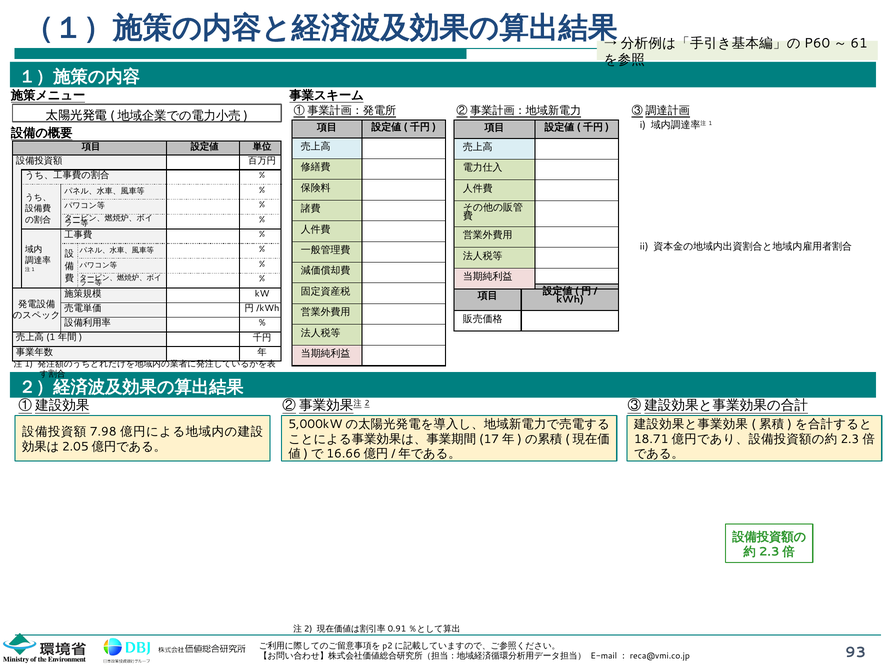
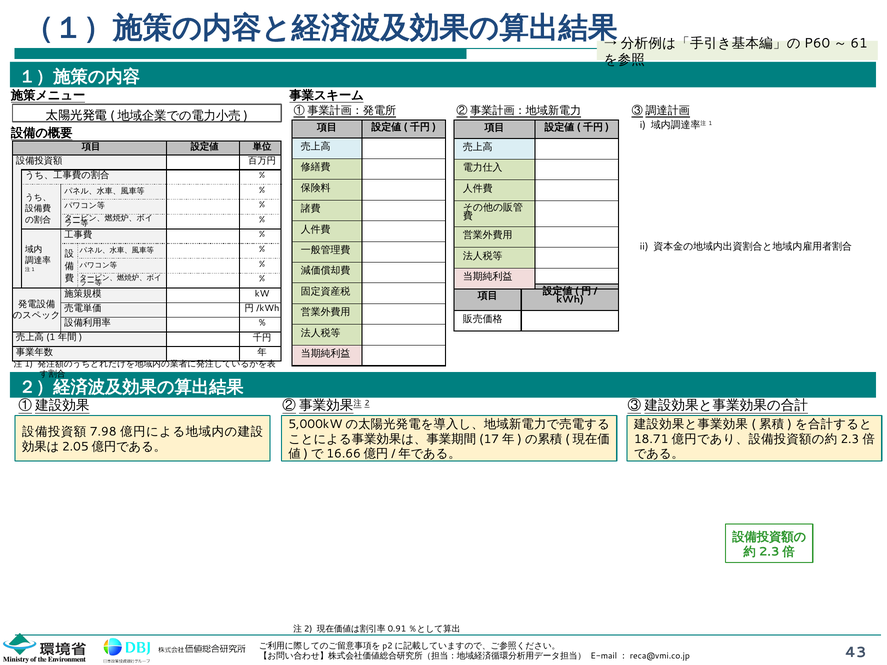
93: 93 -> 43 (856, 653)
